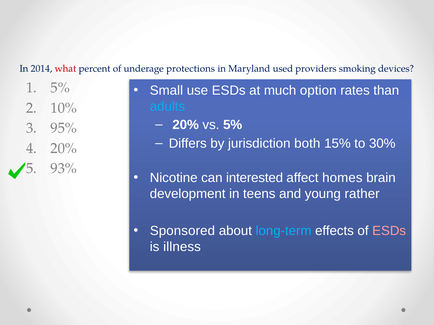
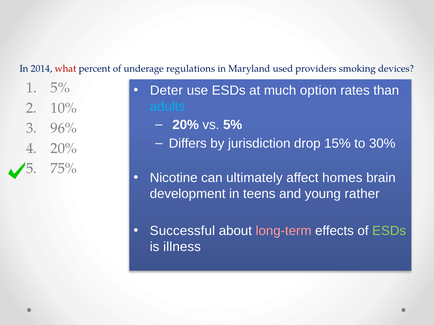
protections: protections -> regulations (191, 69)
Small: Small -> Deter (166, 91)
95%: 95% -> 96% (64, 128)
both: both -> drop (307, 144)
93%: 93% -> 75% (64, 169)
interested: interested -> ultimately (254, 178)
Sponsored: Sponsored -> Successful (182, 231)
long-term colour: light blue -> pink (284, 231)
ESDs colour: pink -> light green (389, 231)
